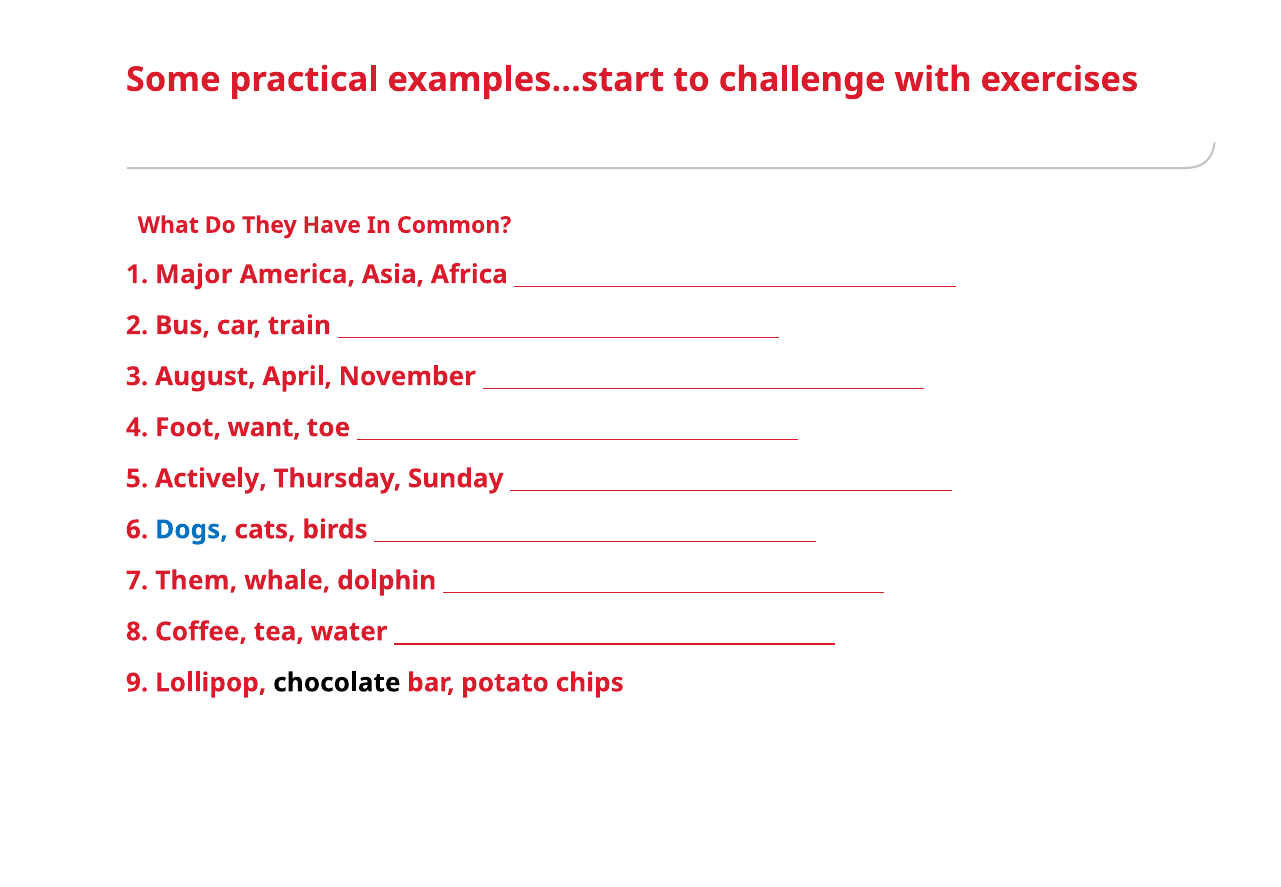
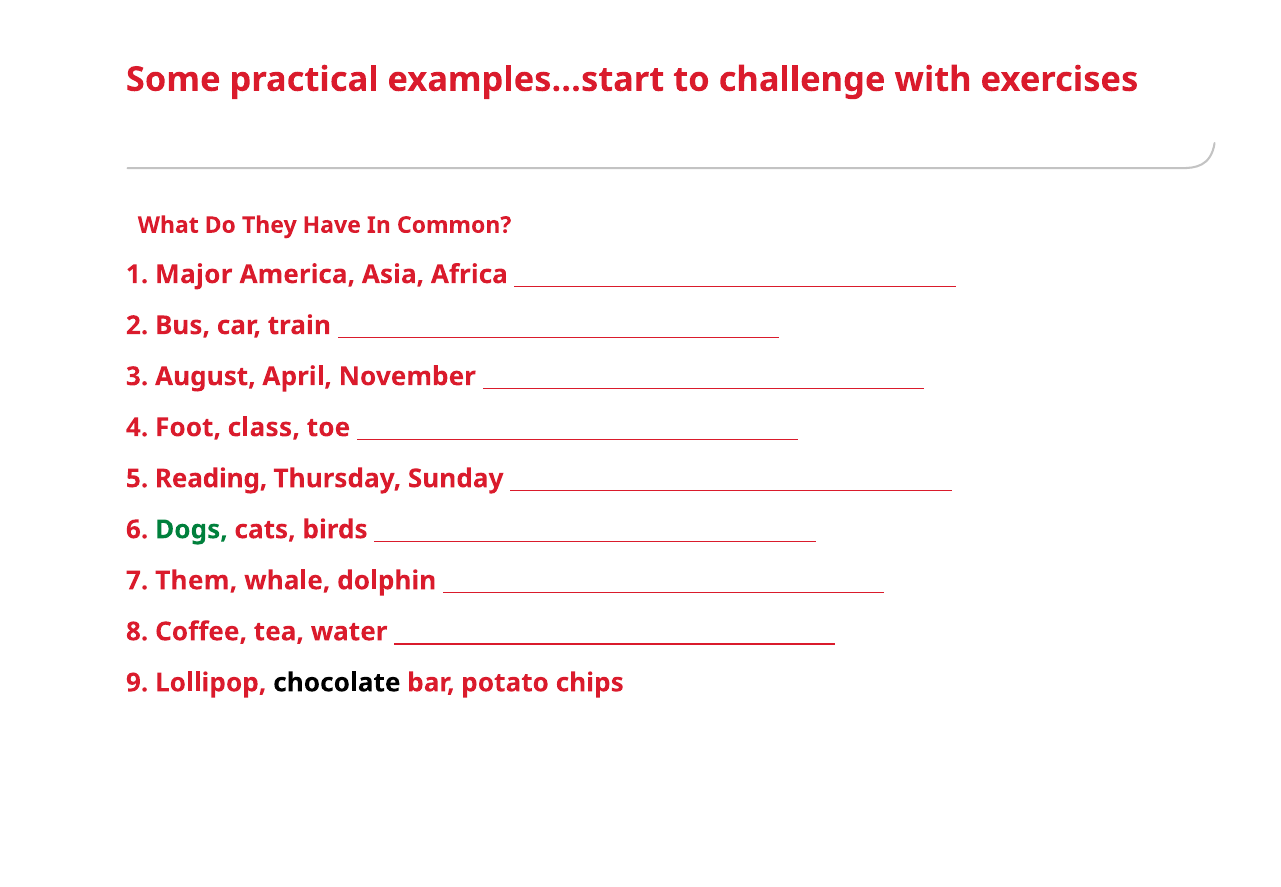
want: want -> class (264, 428)
Actively: Actively -> Reading (211, 479)
Dogs colour: blue -> green (191, 530)
